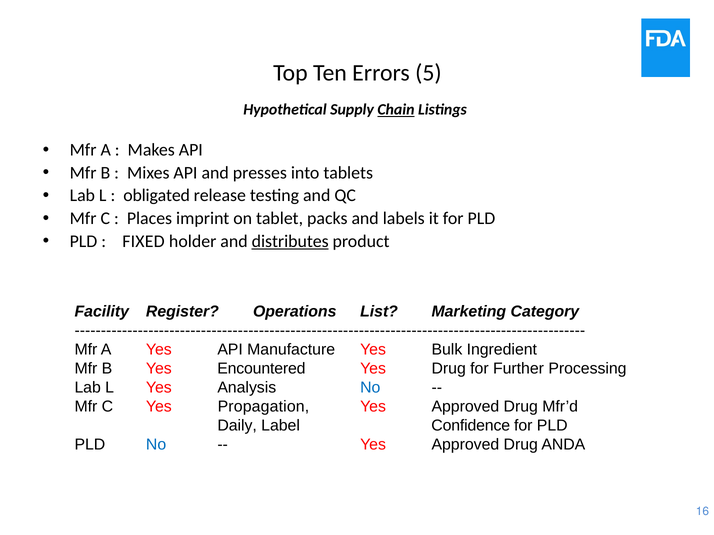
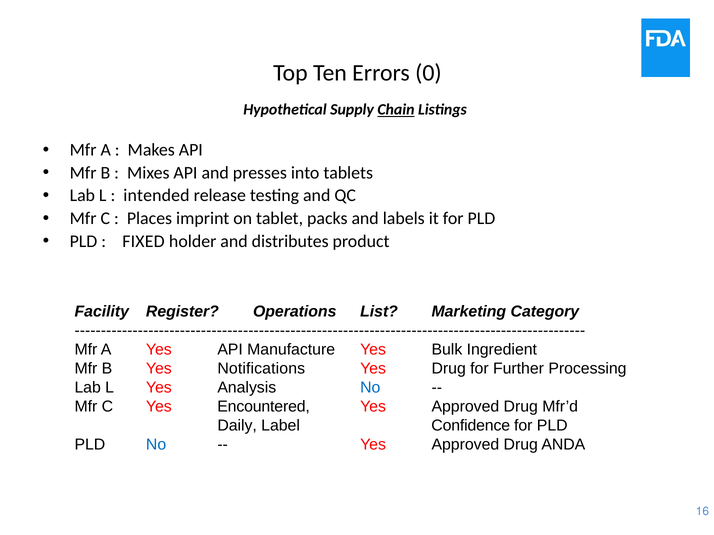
5: 5 -> 0 (428, 73)
obligated: obligated -> intended (156, 196)
distributes underline: present -> none (290, 241)
Encountered: Encountered -> Notifications (261, 369)
Propagation: Propagation -> Encountered (264, 407)
